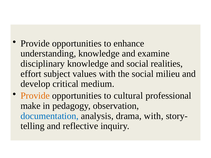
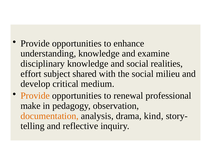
values: values -> shared (85, 74)
cultural: cultural -> renewal (128, 96)
documentation colour: blue -> orange (50, 116)
drama with: with -> kind (154, 116)
